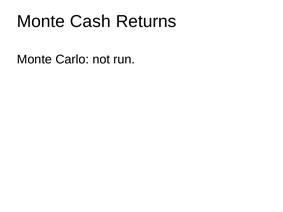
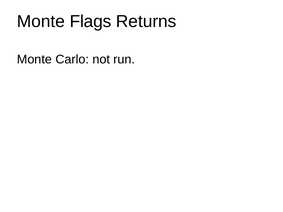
Cash: Cash -> Flags (91, 21)
